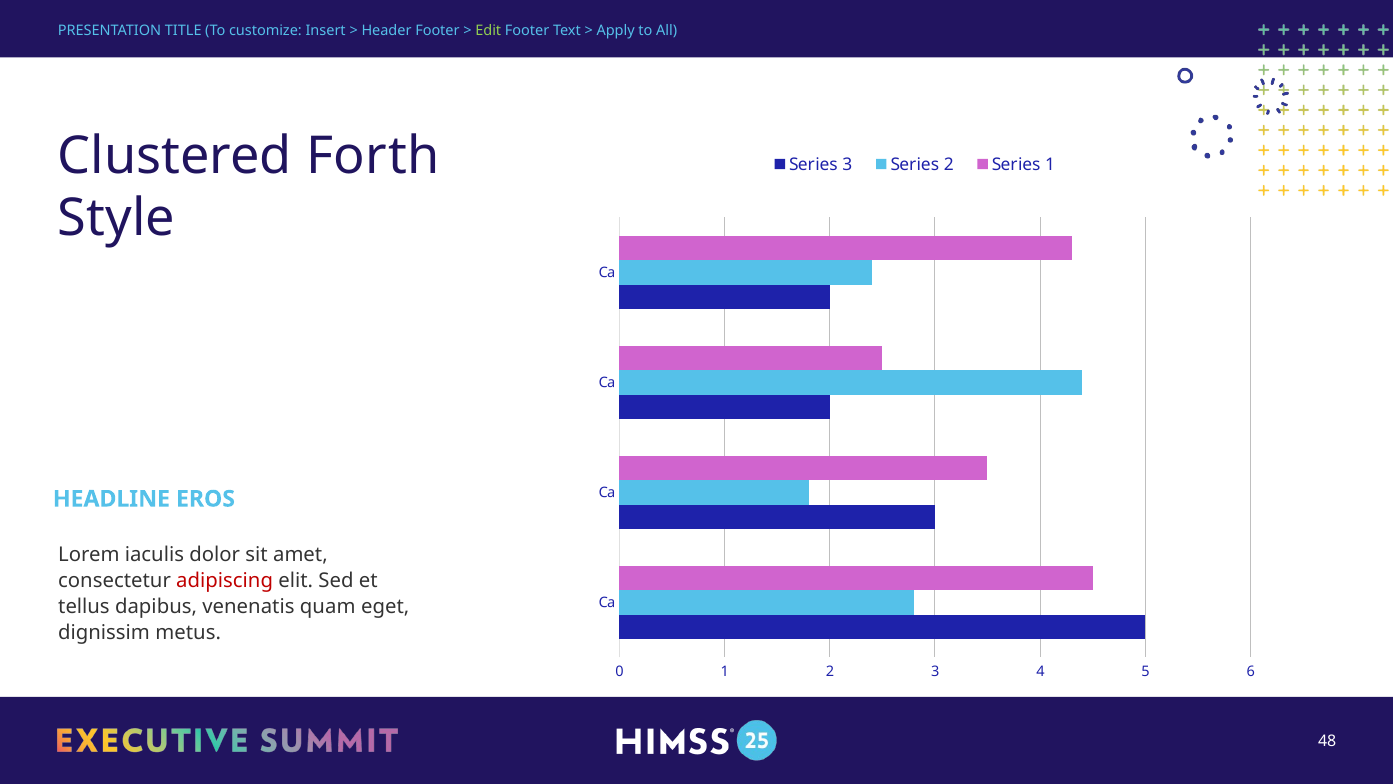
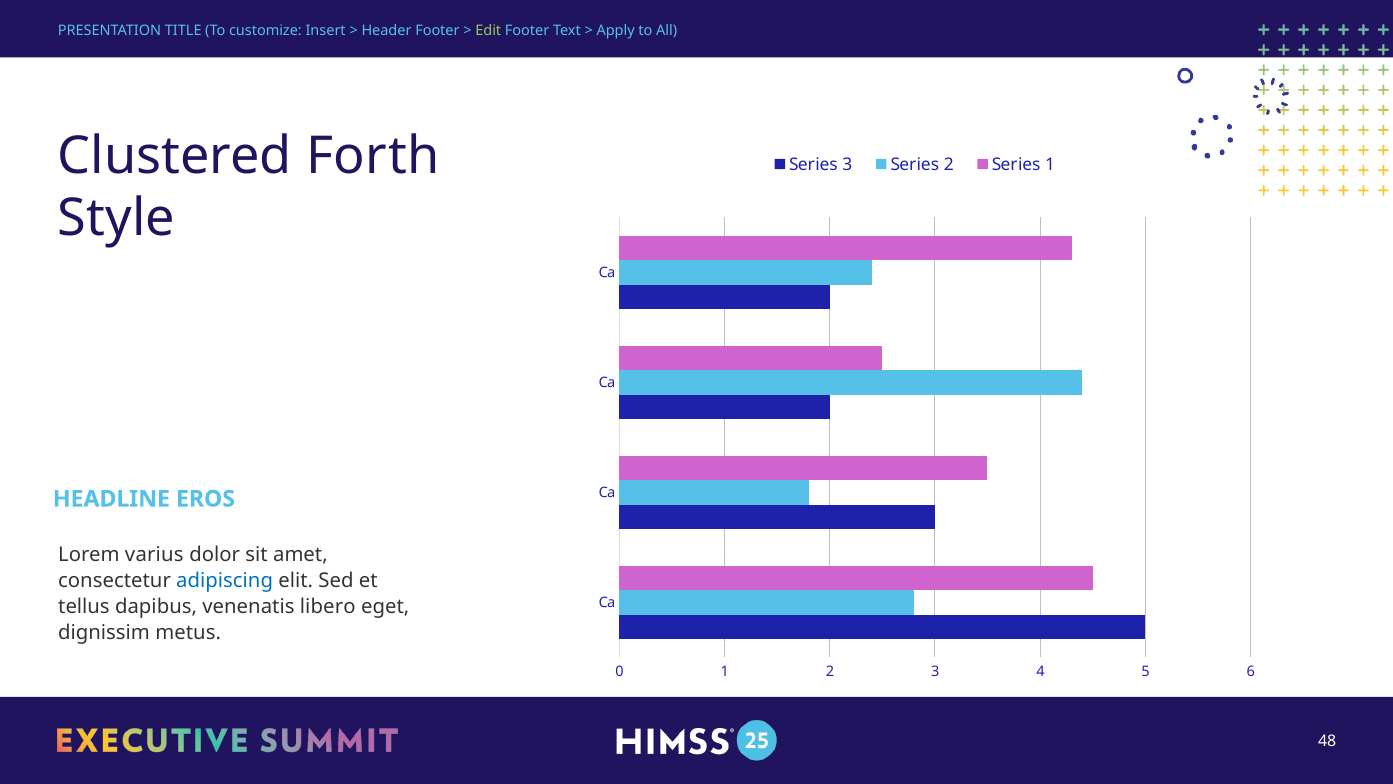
iaculis: iaculis -> varius (154, 554)
adipiscing colour: red -> blue (225, 580)
quam: quam -> libero (328, 606)
